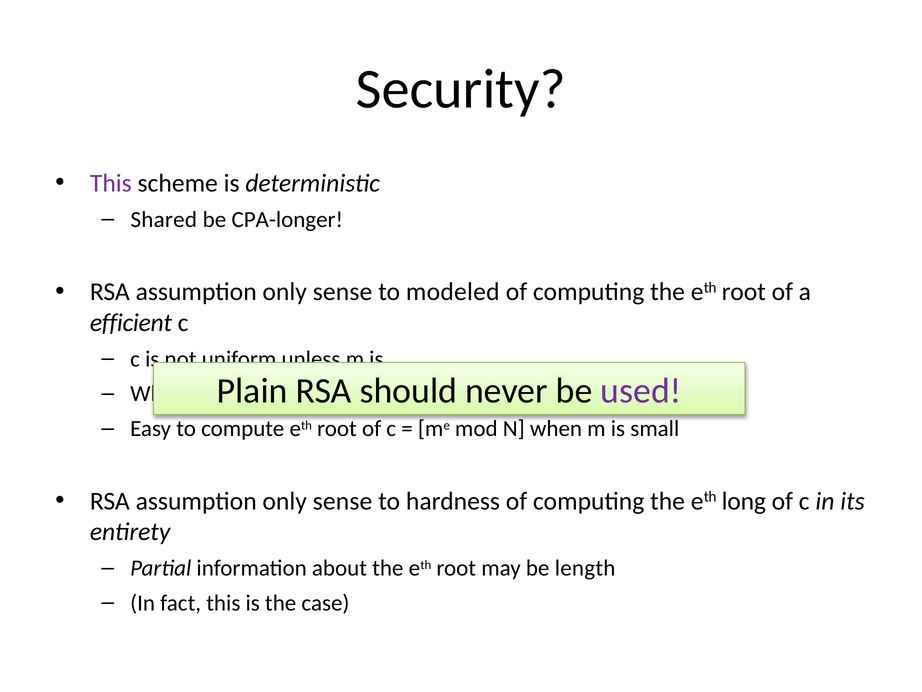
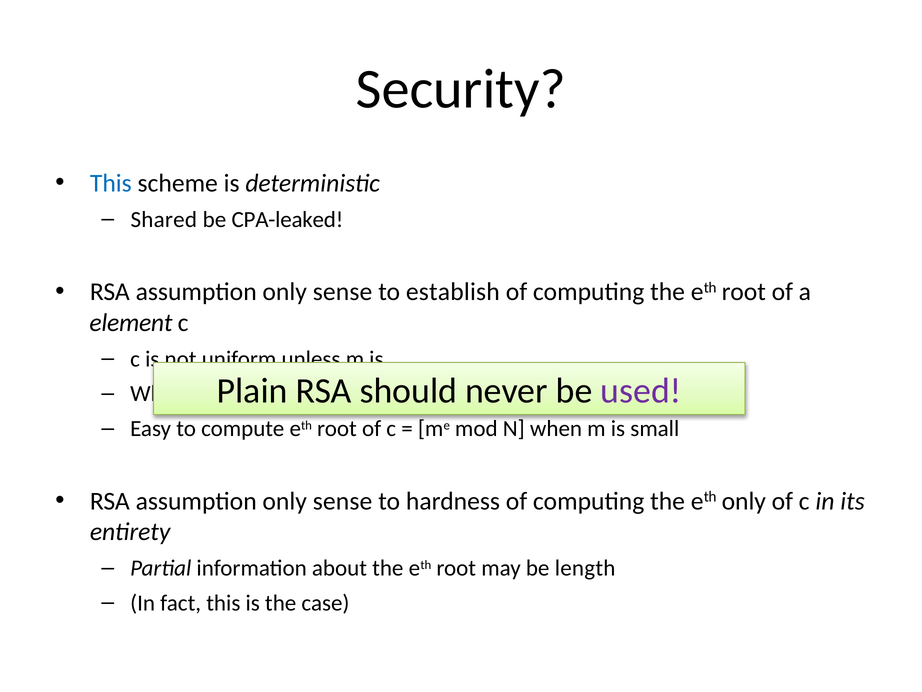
This colour: purple -> blue (111, 183)
CPA-longer: CPA-longer -> CPA-leaked (287, 219)
modeled: modeled -> establish (453, 292)
efficient: efficient -> element (131, 323)
eth long: long -> only (744, 501)
